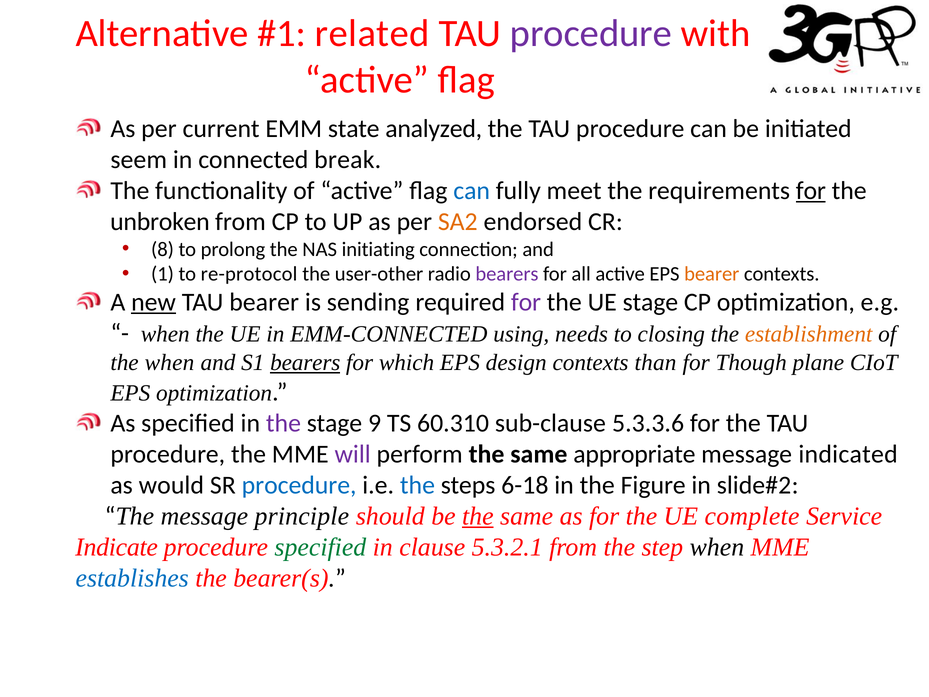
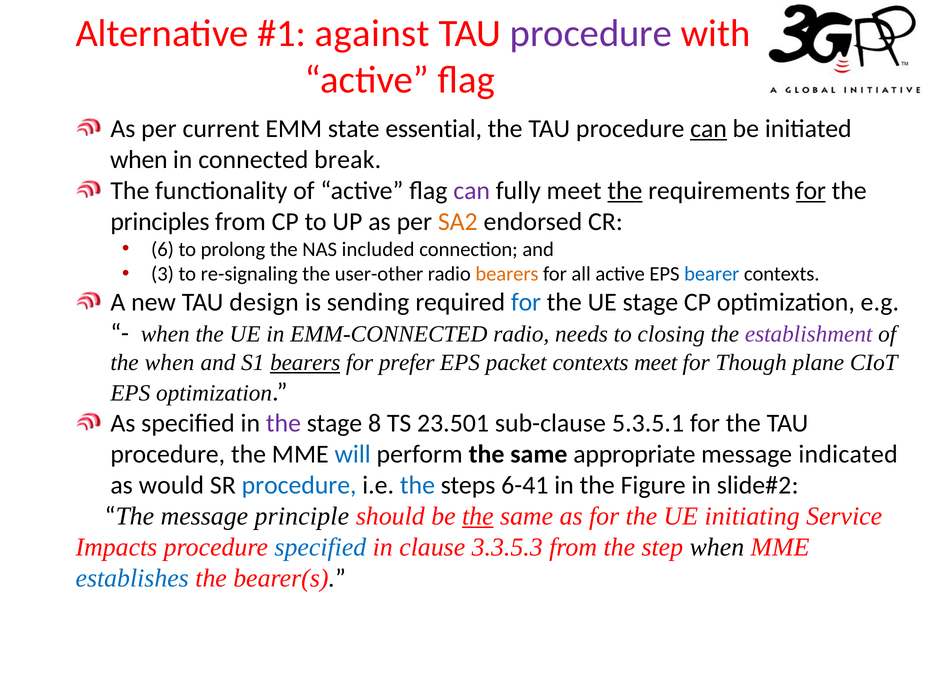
related: related -> against (372, 33)
analyzed: analyzed -> essential (434, 129)
can underline: none -> present (709, 129)
seem: seem -> when (139, 160)
can colour: blue -> purple (472, 191)
the underline: none -> present (625, 191)
unbroken: unbroken -> principles (160, 222)
8: 8 -> 6 (162, 249)
initiating: initiating -> included (378, 249)
1: 1 -> 3 (162, 274)
re-protocol: re-protocol -> re-signaling (249, 274)
bearers colour: purple -> orange (507, 274)
bearer colour: orange -> blue (712, 274)
new underline: present -> none (154, 302)
TAU bearer: bearer -> design (264, 302)
for colour: purple -> blue (526, 302)
EMM-CONNECTED using: using -> radio (521, 334)
establishment colour: orange -> purple (809, 334)
which: which -> prefer (407, 362)
design: design -> packet (516, 362)
contexts than: than -> meet (656, 362)
9: 9 -> 8 (375, 423)
60.310: 60.310 -> 23.501 (453, 423)
5.3.3.6: 5.3.3.6 -> 5.3.5.1 (648, 423)
will colour: purple -> blue (353, 454)
6-18: 6-18 -> 6-41 (525, 485)
complete: complete -> initiating (752, 516)
Indicate: Indicate -> Impacts (116, 547)
specified colour: green -> blue (320, 547)
5.3.2.1: 5.3.2.1 -> 3.3.5.3 (507, 547)
